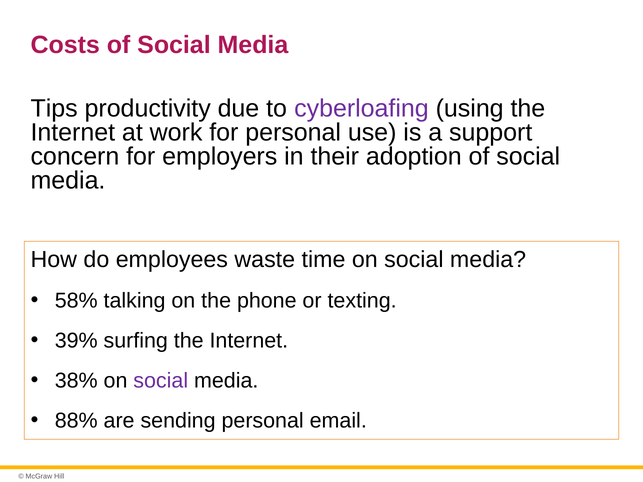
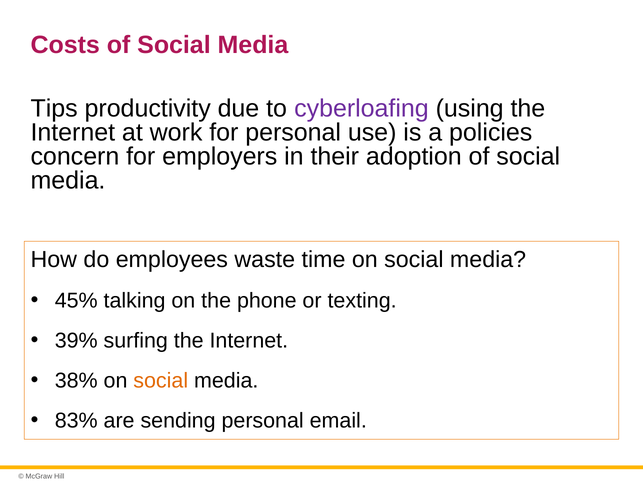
support: support -> policies (491, 133)
58%: 58% -> 45% (76, 301)
social colour: purple -> orange (161, 381)
88%: 88% -> 83% (76, 421)
